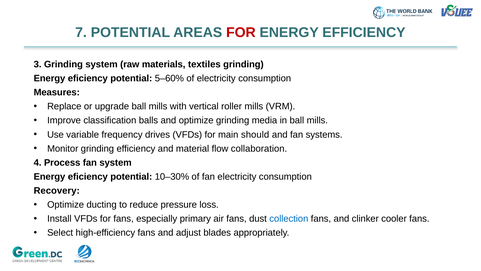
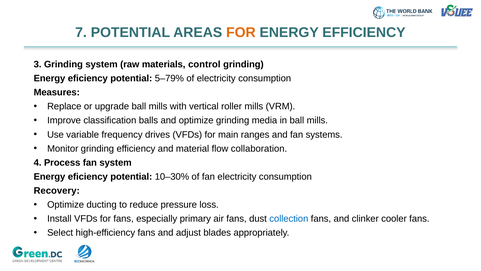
FOR colour: red -> orange (241, 32)
textiles: textiles -> control (204, 64)
5–60%: 5–60% -> 5–79% (169, 78)
should: should -> ranges (255, 134)
